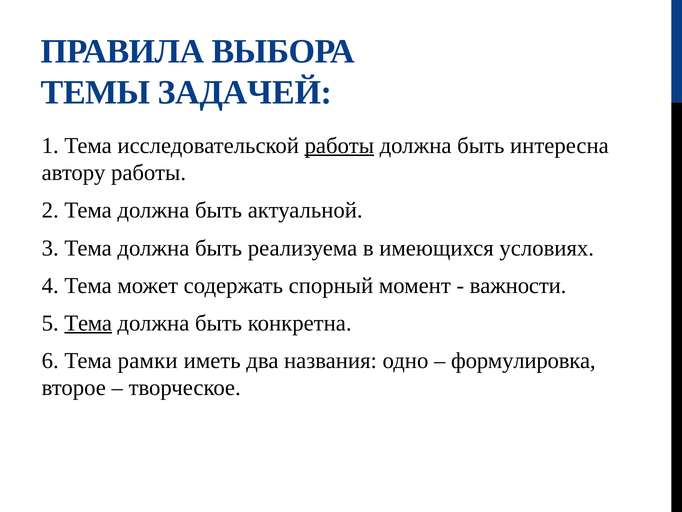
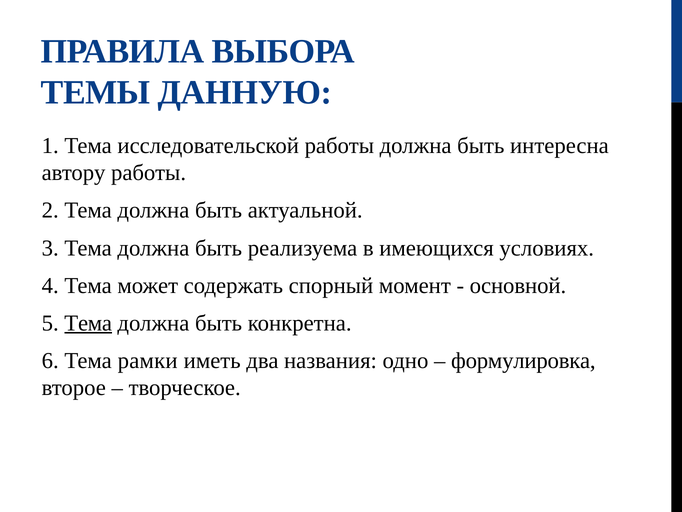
ЗАДАЧЕЙ: ЗАДАЧЕЙ -> ДАННУЮ (245, 92)
работы underline: present -> none (339, 145)
важности: важности -> основной (518, 285)
